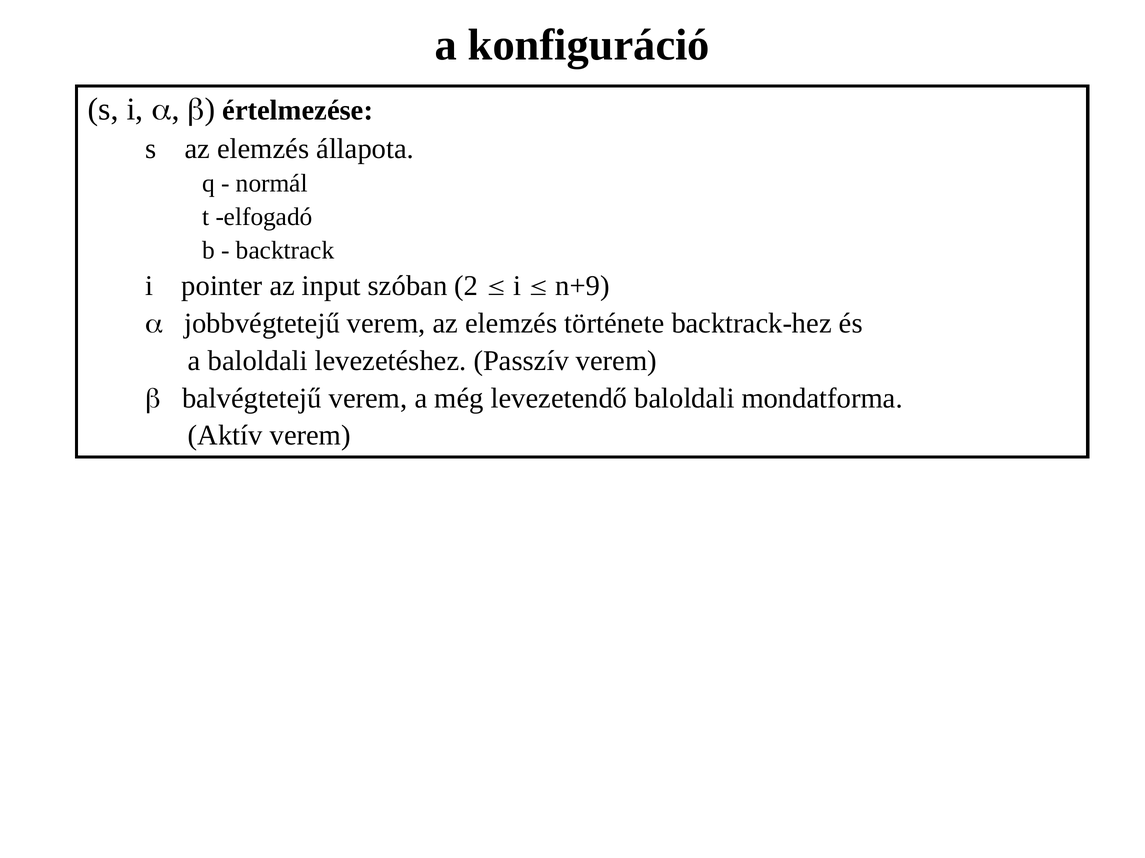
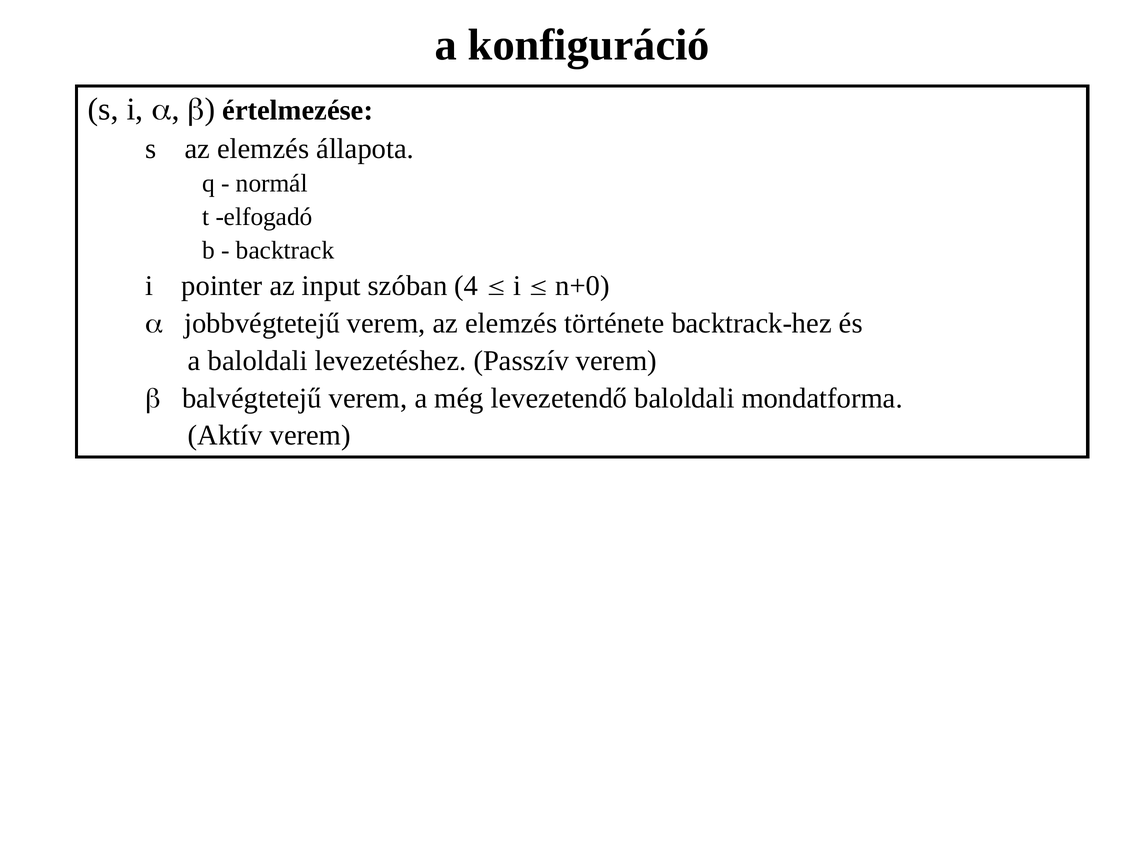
2: 2 -> 4 (466, 286)
n+9: n+9 -> n+0 (583, 286)
